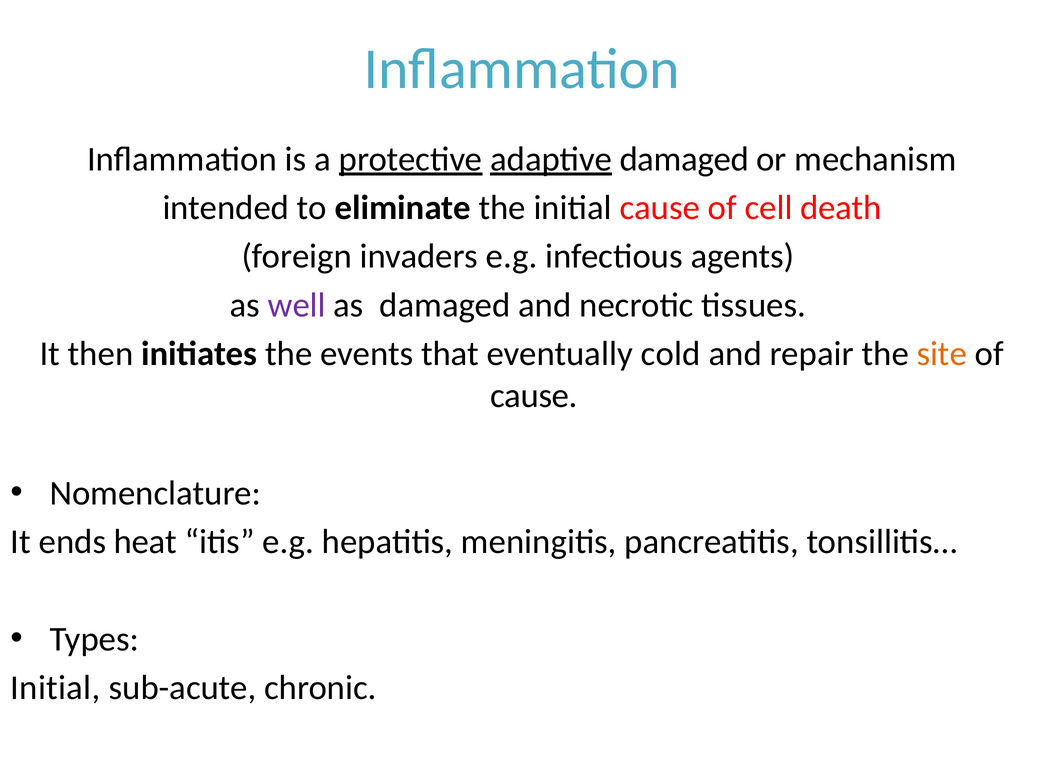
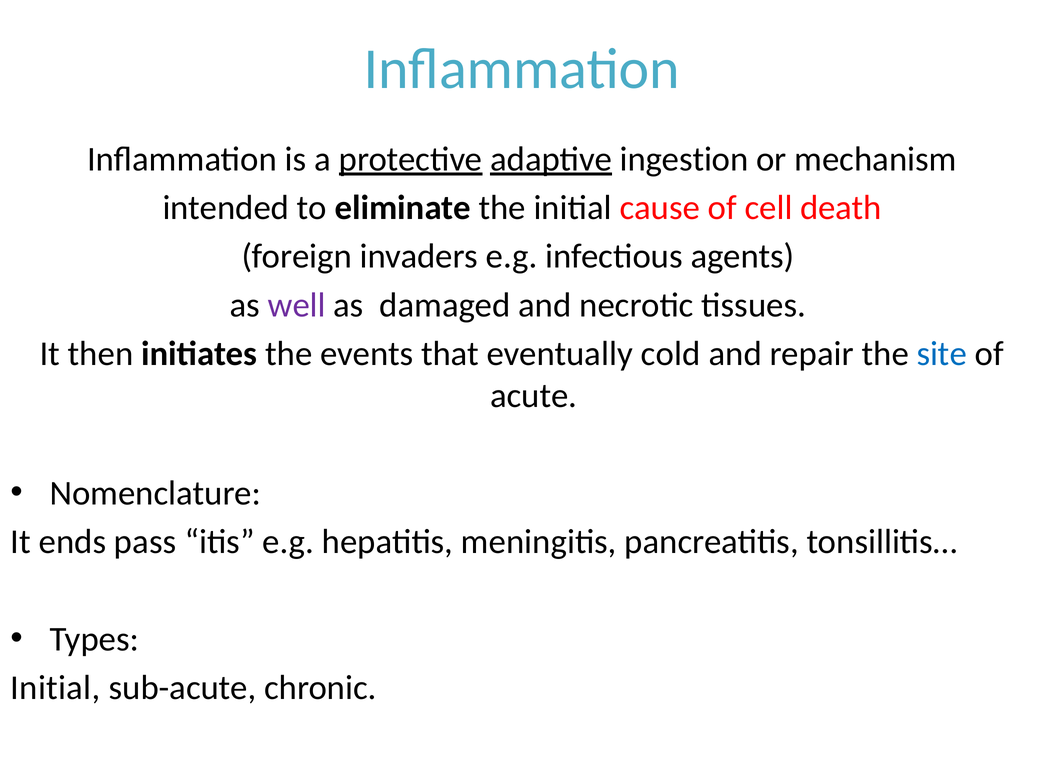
adaptive damaged: damaged -> ingestion (684, 159)
site colour: orange -> blue (942, 354)
cause: cause -> acute (534, 396)
heat: heat -> pass (145, 542)
